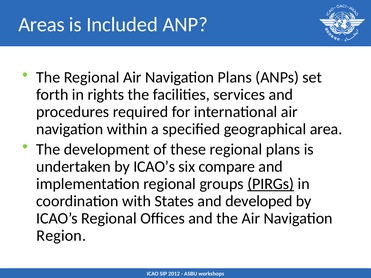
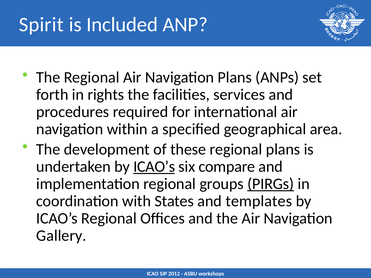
Areas: Areas -> Spirit (41, 25)
ICAO’s underline: none -> present (154, 167)
developed: developed -> templates (259, 201)
Region: Region -> Gallery (61, 236)
